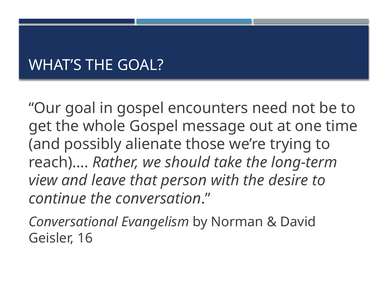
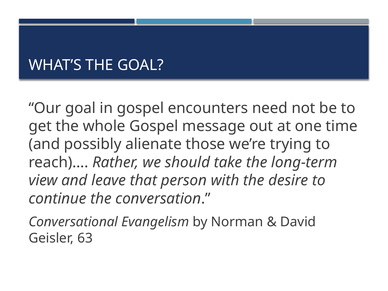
16: 16 -> 63 (85, 238)
